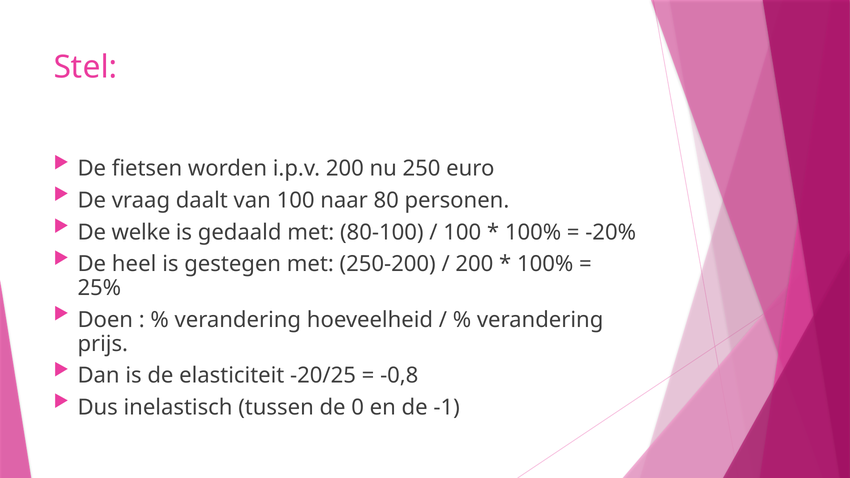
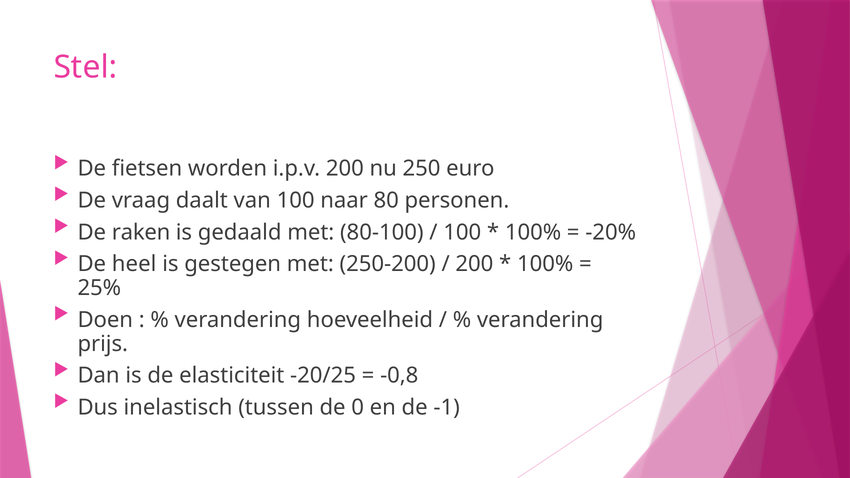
welke: welke -> raken (141, 232)
